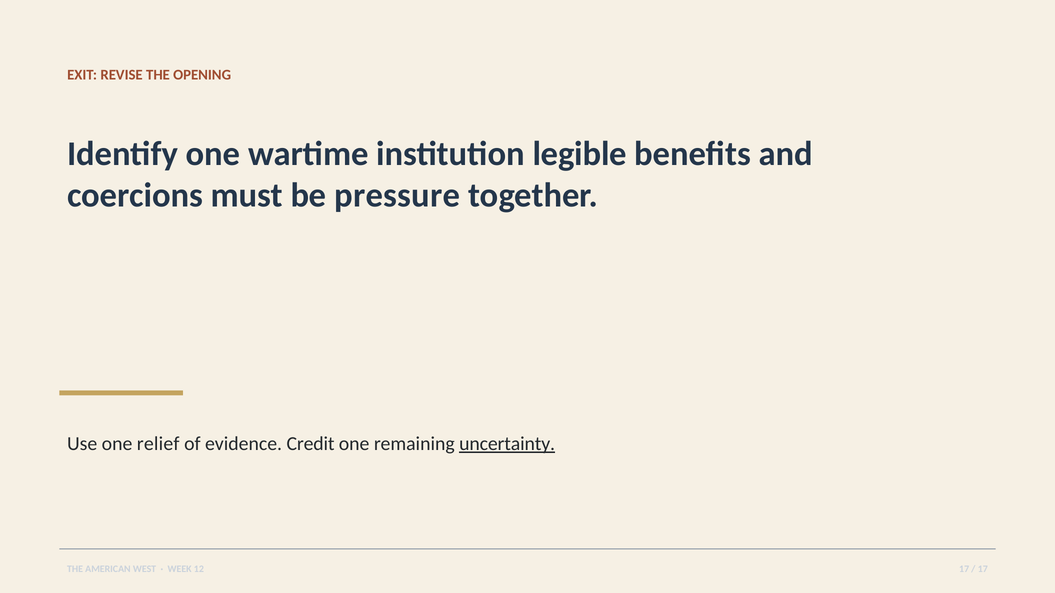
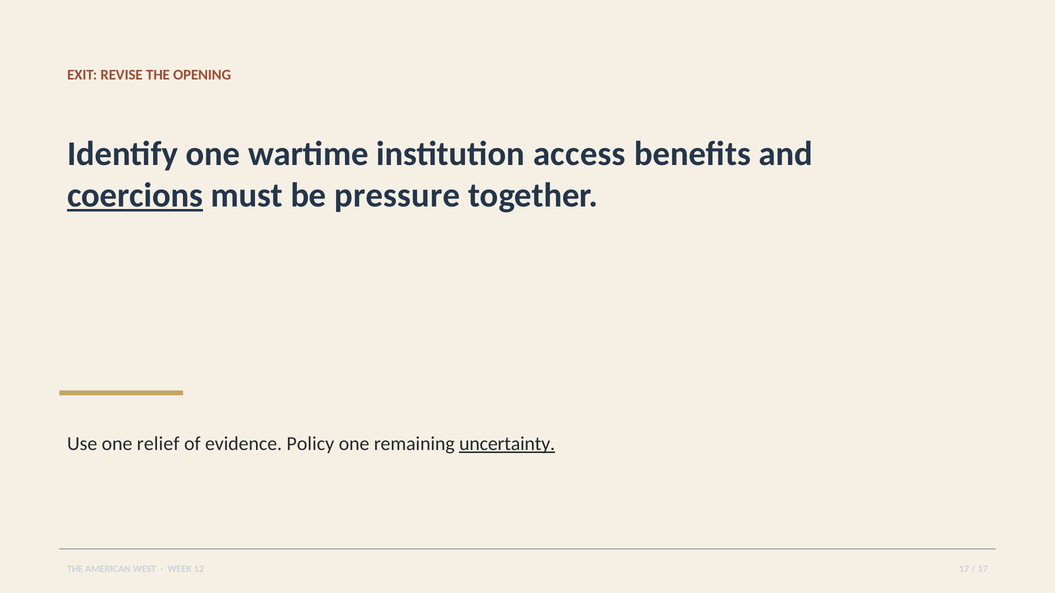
legible: legible -> access (579, 154)
coercions underline: none -> present (135, 196)
Credit: Credit -> Policy (310, 444)
